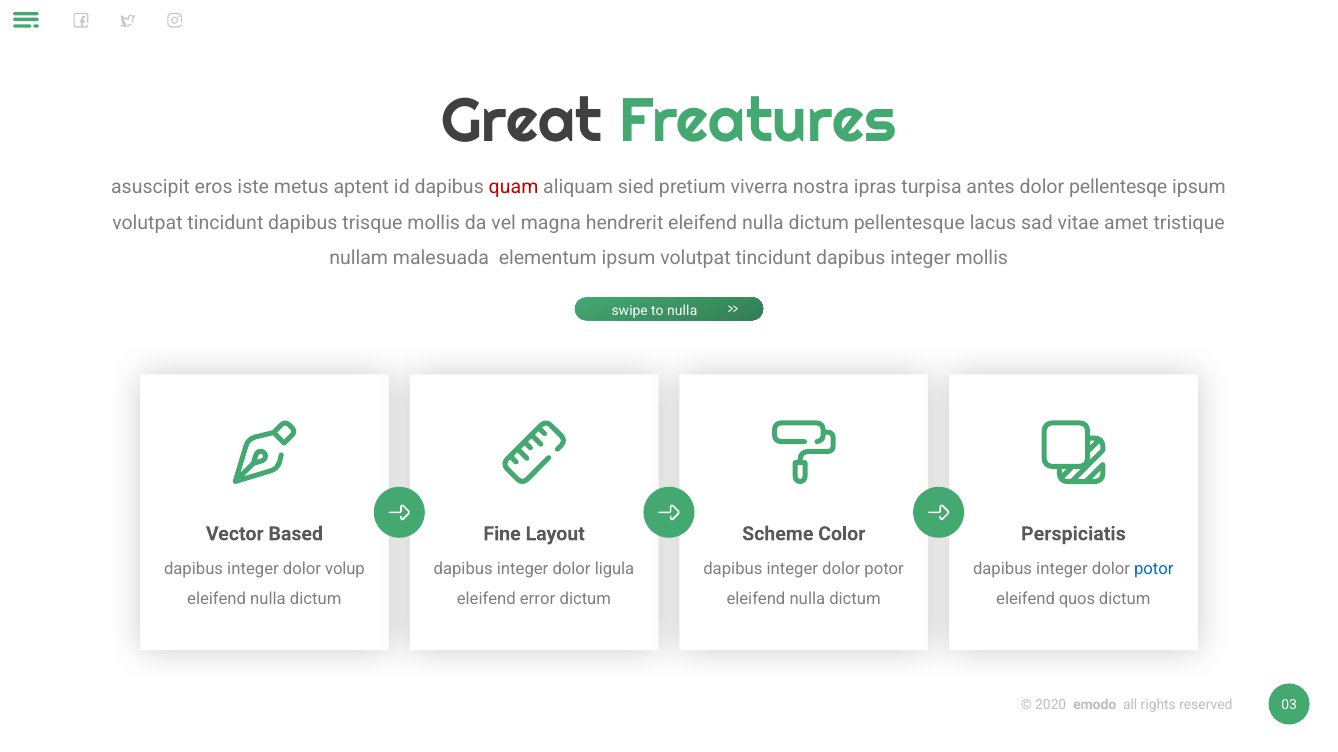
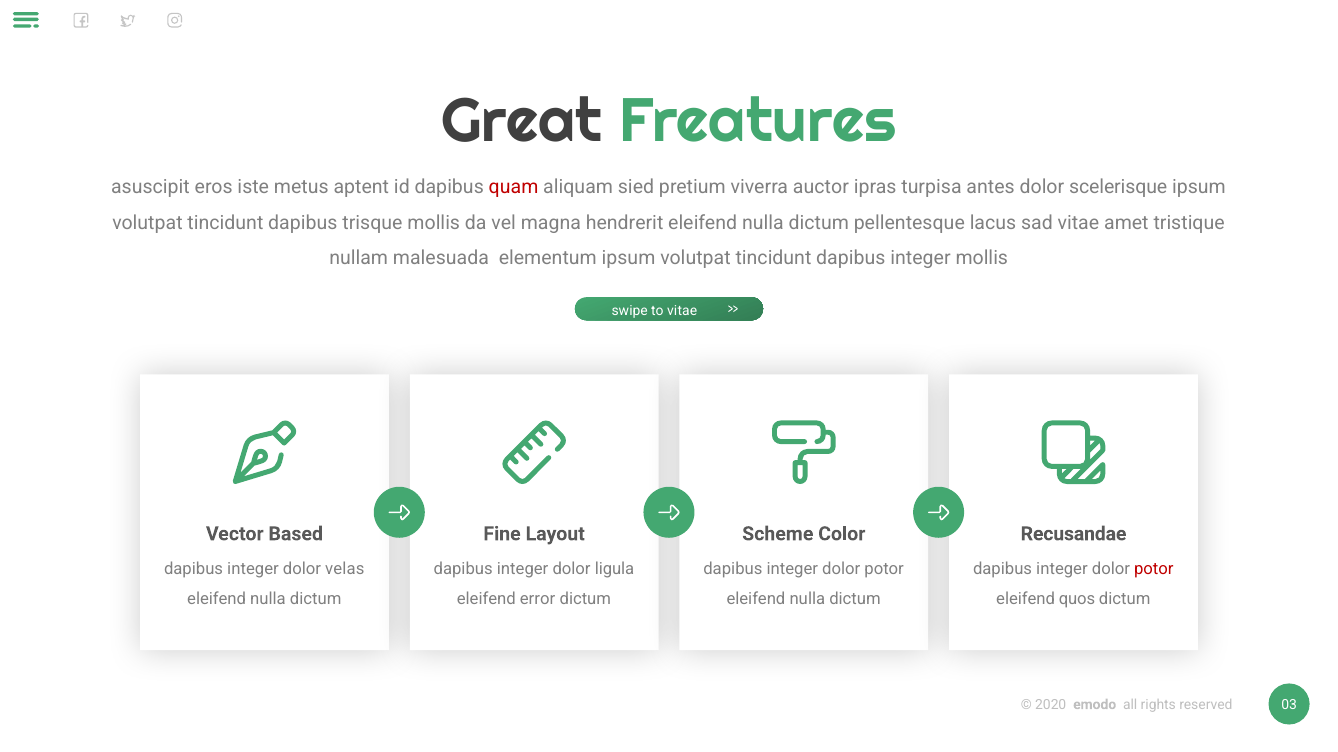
nostra: nostra -> auctor (821, 188)
pellentesqe: pellentesqe -> scelerisque (1118, 188)
to nulla: nulla -> vitae (682, 311)
Perspiciatis: Perspiciatis -> Recusandae (1074, 534)
volup: volup -> velas (345, 569)
potor colour: blue -> red (1154, 569)
